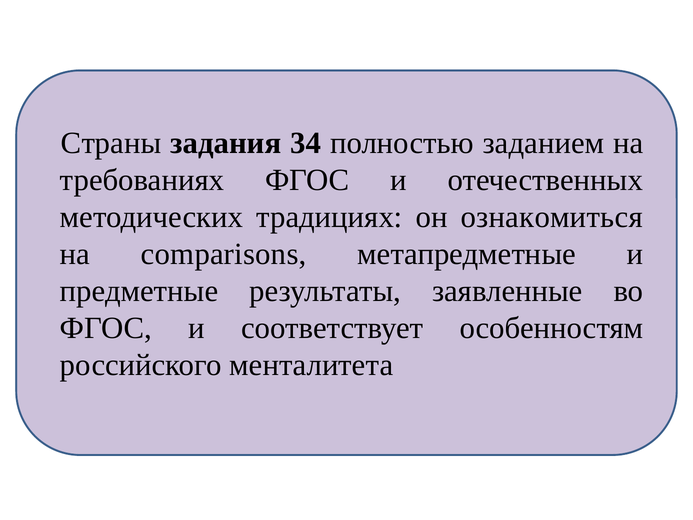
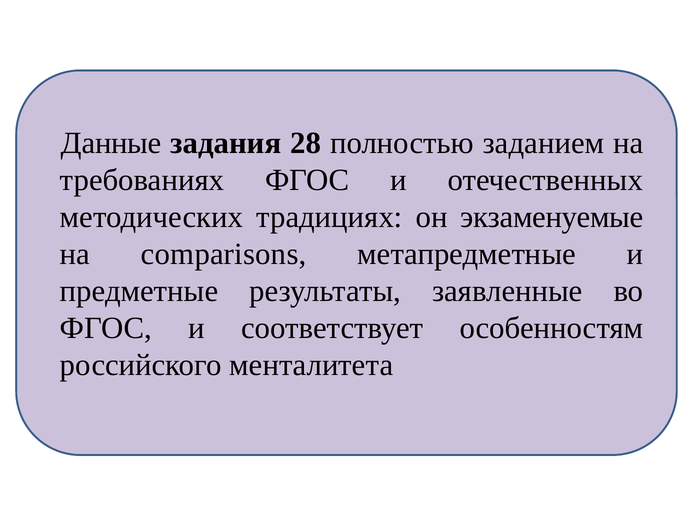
Страны: Страны -> Данные (111, 143)
34: 34 -> 28 (306, 143)
ознакомиться: ознакомиться -> экзаменуемые (552, 217)
